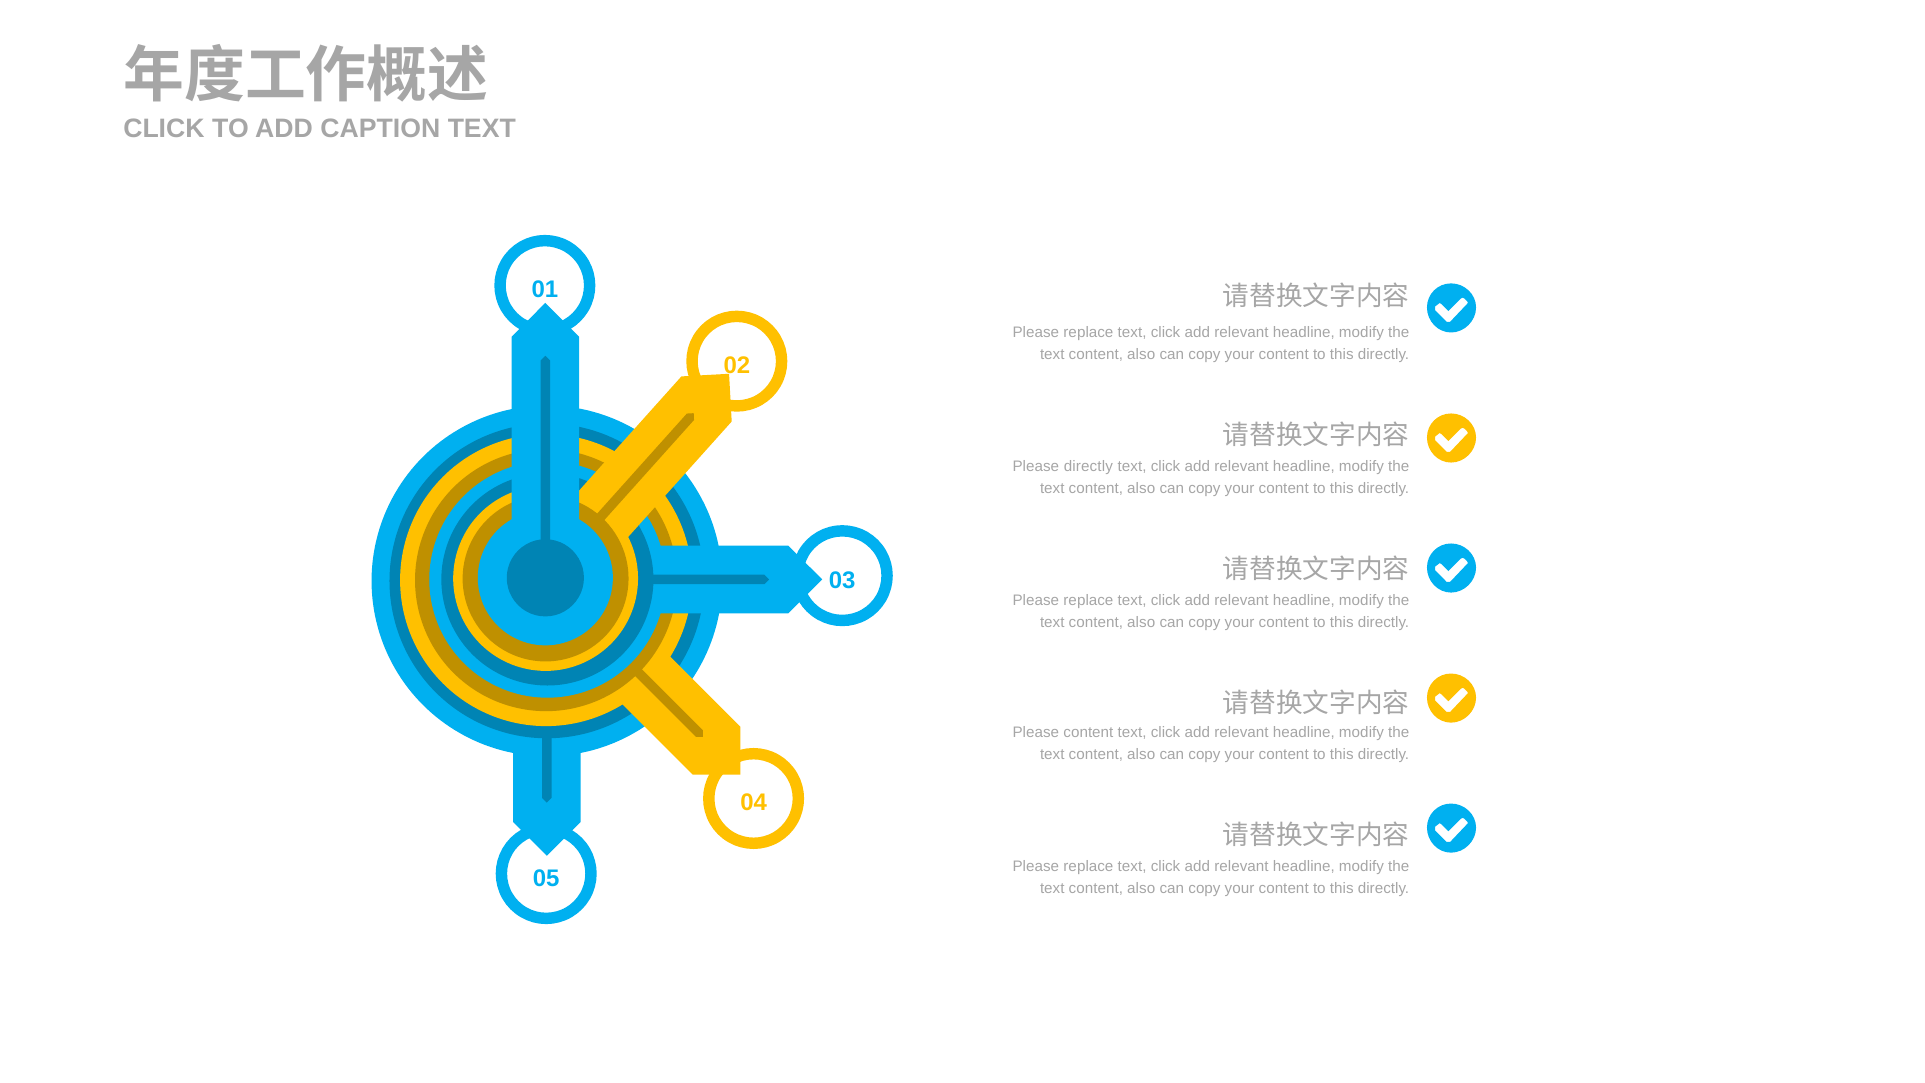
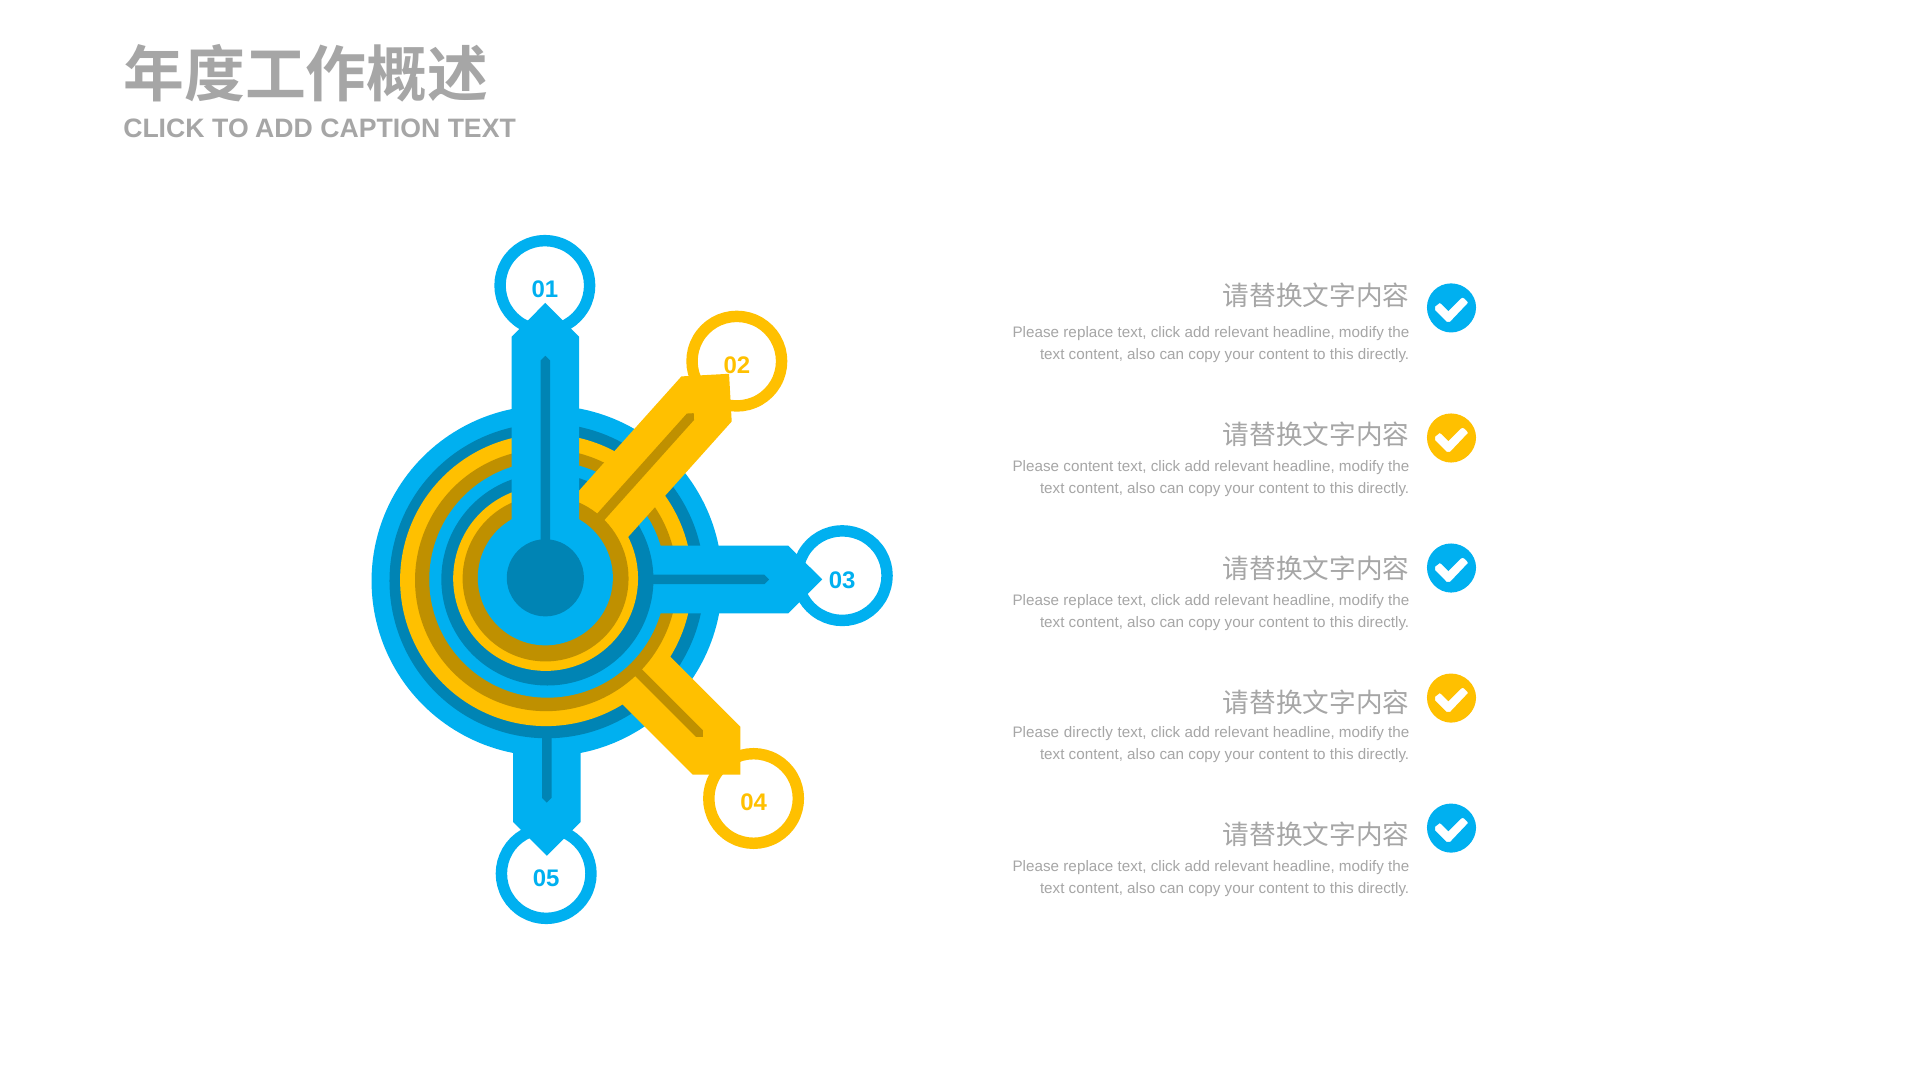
Please directly: directly -> content (1088, 466)
Please content: content -> directly (1088, 732)
